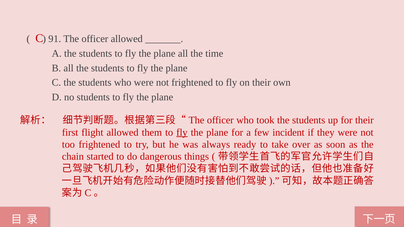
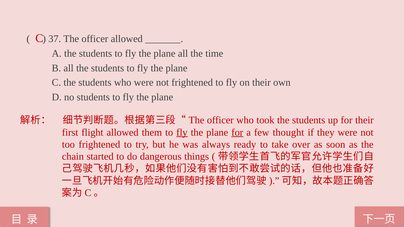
91: 91 -> 37 (55, 39)
for underline: none -> present (237, 132)
incident: incident -> thought (288, 132)
